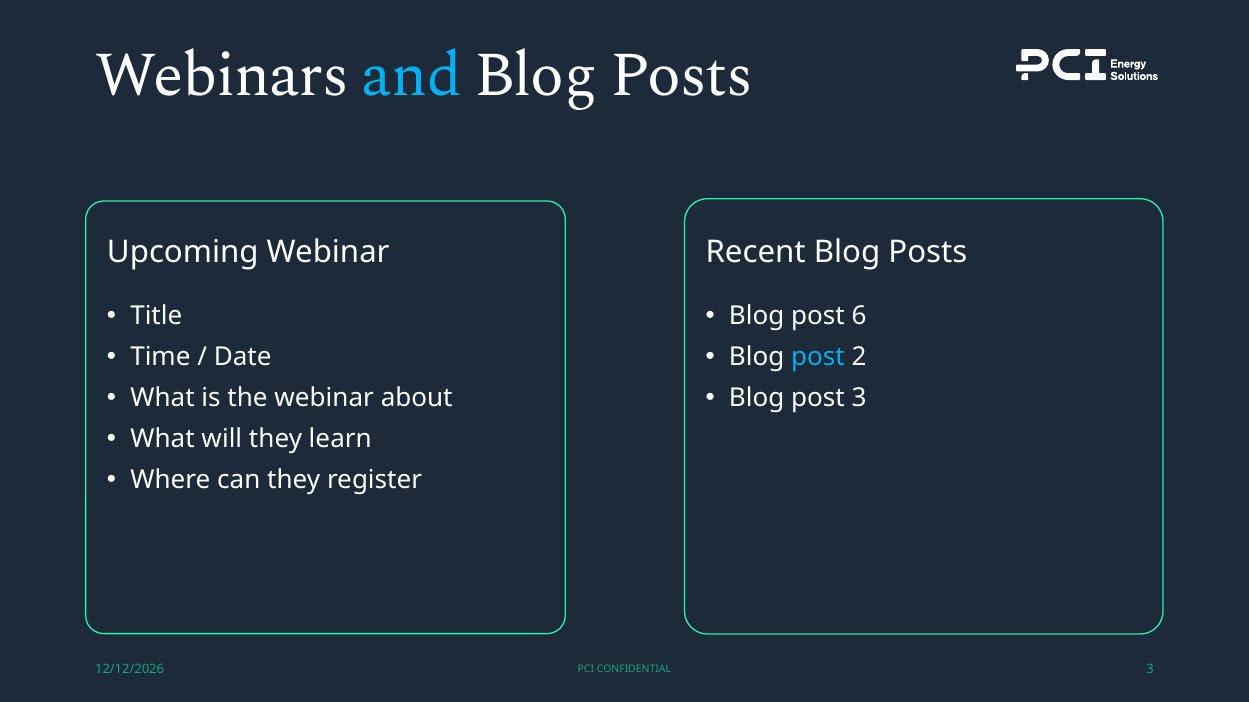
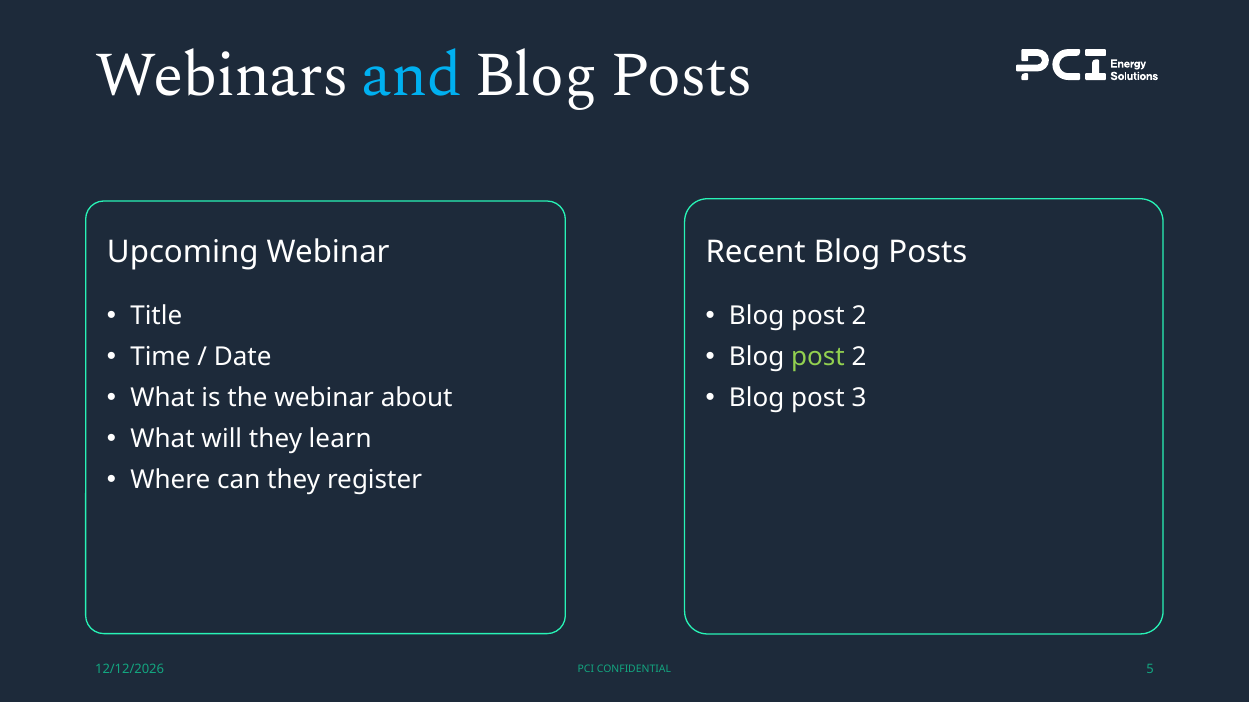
6: 6 -> 2 (859, 316)
post colour: light blue -> light green (818, 357)
CONFIDENTIAL 3: 3 -> 5 (1150, 670)
